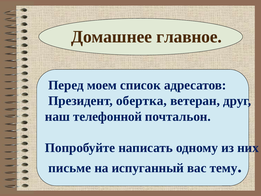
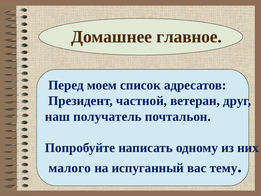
обертка: обертка -> частной (142, 101)
телефонной: телефонной -> получатель (107, 116)
письме: письме -> малого (70, 168)
